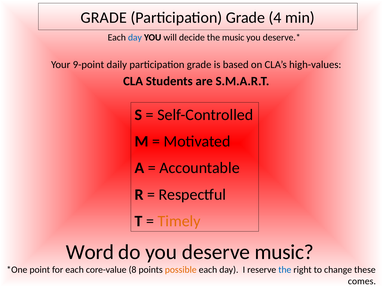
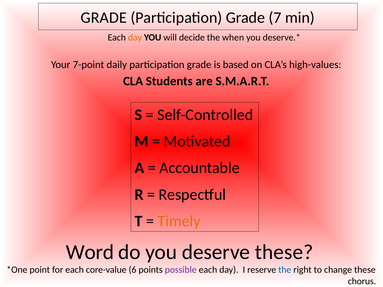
4: 4 -> 7 (275, 18)
day colour: blue -> orange (135, 37)
the music: music -> when (233, 37)
9-point: 9-point -> 7-point (88, 65)
deserve music: music -> these (284, 252)
8: 8 -> 6 (133, 270)
possible colour: orange -> purple (181, 270)
comes: comes -> chorus (362, 281)
